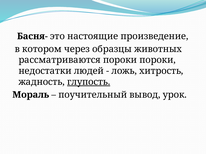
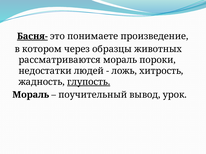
Басня- underline: none -> present (32, 36)
настоящие: настоящие -> понимаете (93, 36)
рассматриваются пороки: пороки -> мораль (120, 60)
